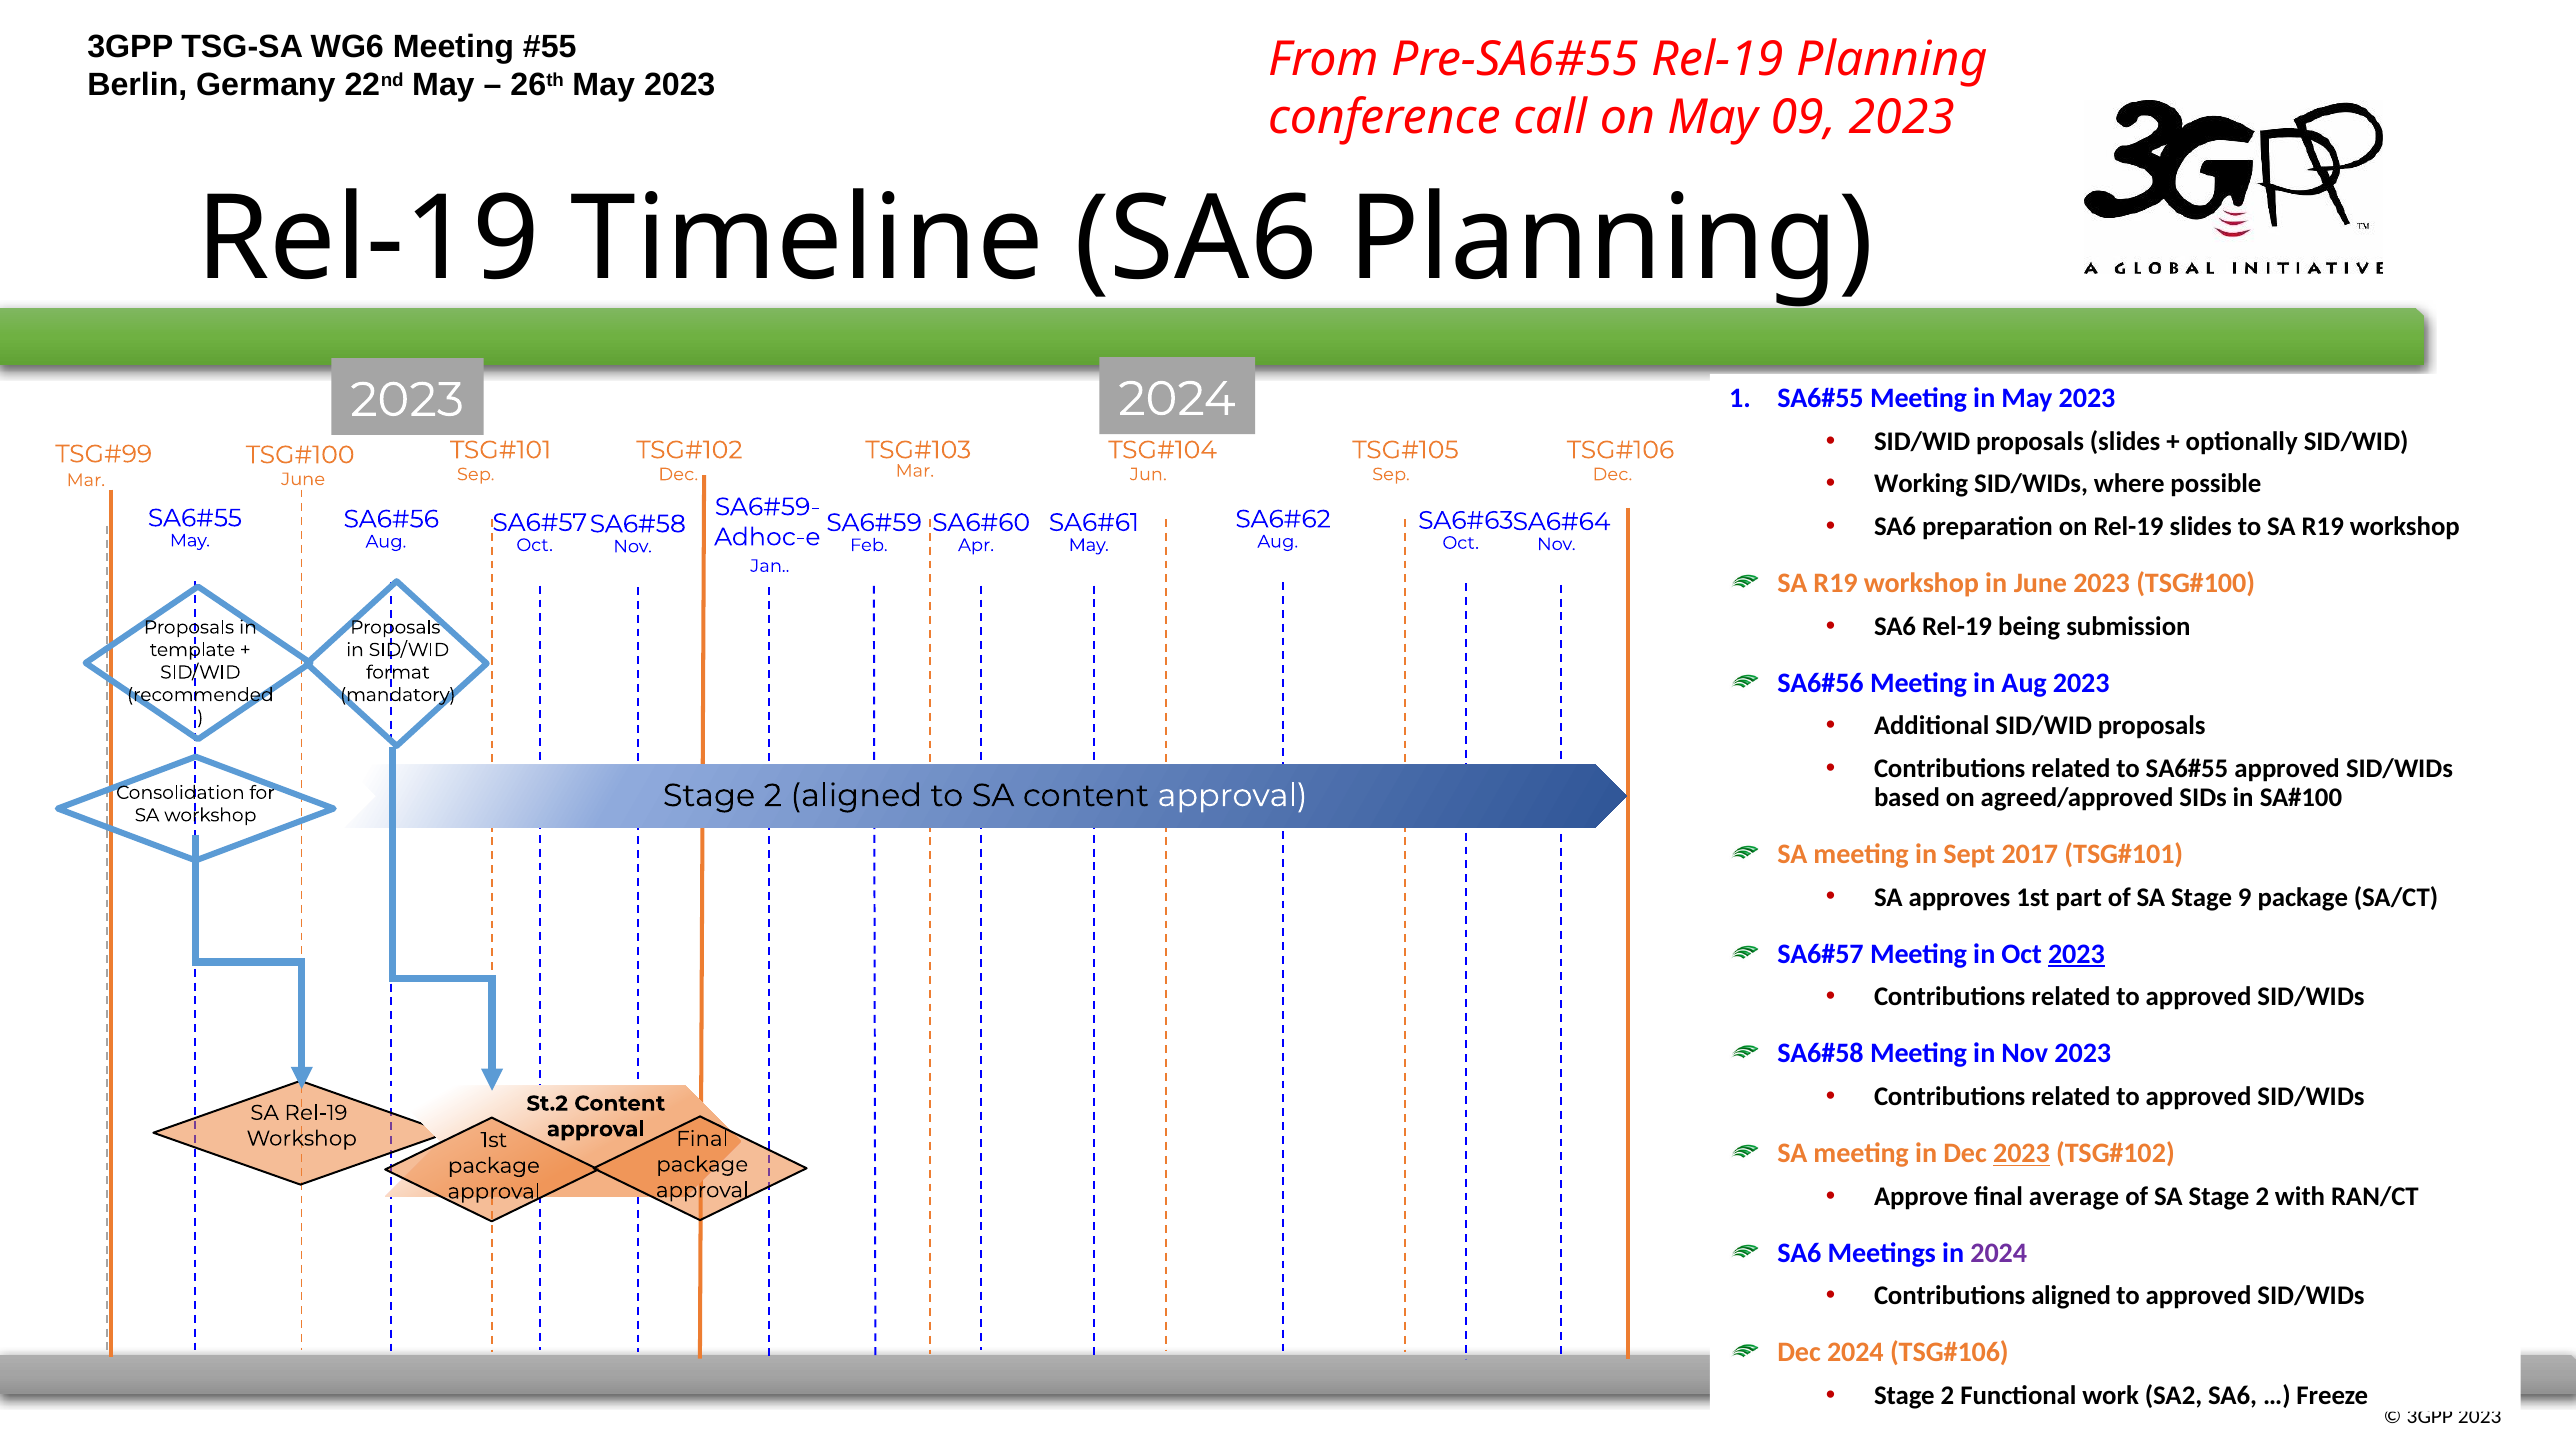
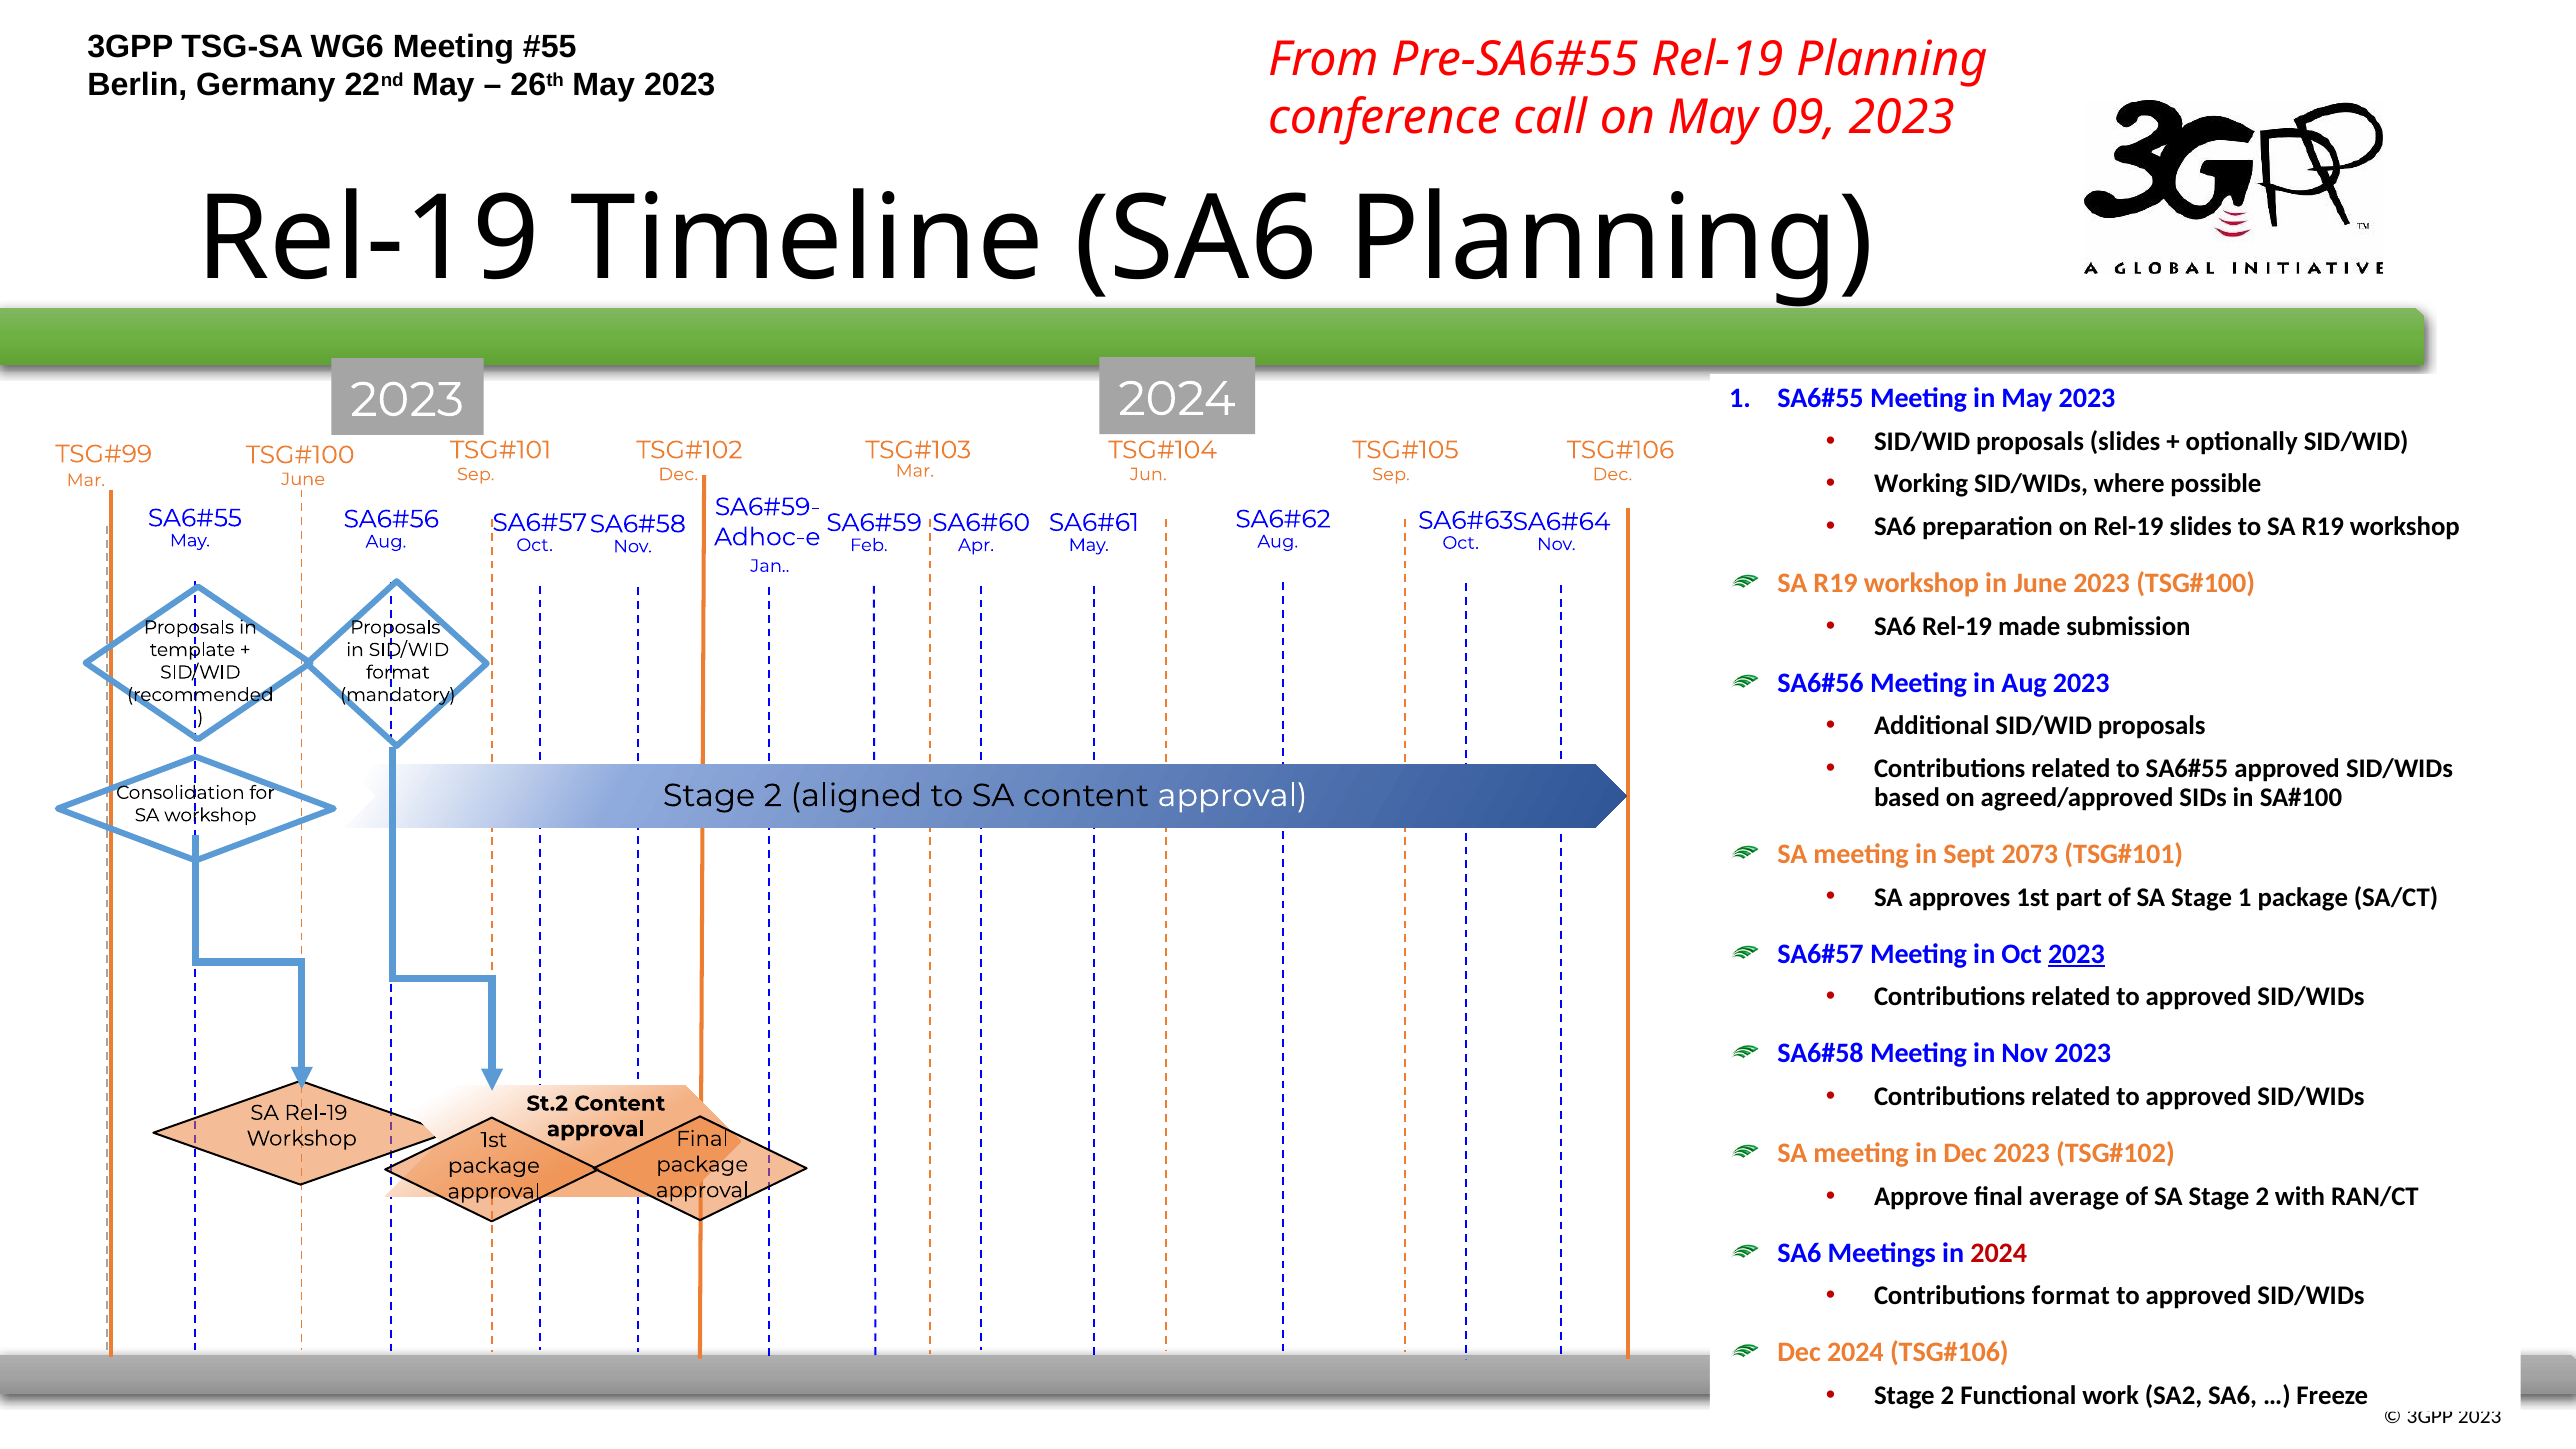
being: being -> made (2029, 626)
2017: 2017 -> 2073 (2030, 854)
Stage 9: 9 -> 1 (2245, 897)
2023 underline: present -> none (2021, 1153)
2024 colour: purple -> red (1999, 1253)
Contributions aligned: aligned -> format (2071, 1296)
